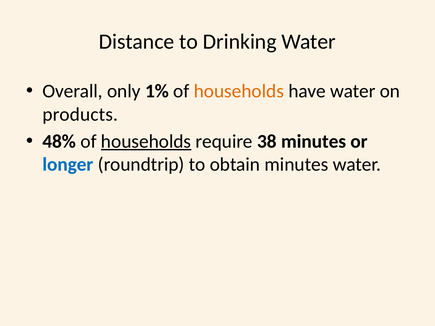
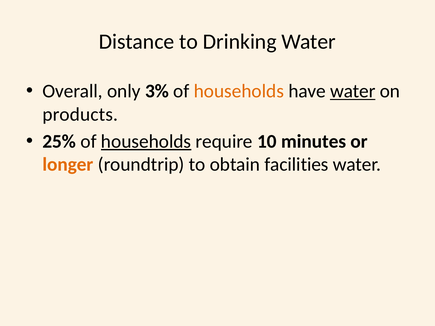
1%: 1% -> 3% (157, 91)
water underline: none -> present (353, 91)
48%: 48% -> 25% (59, 142)
38: 38 -> 10 (267, 142)
longer colour: blue -> orange (68, 165)
obtain minutes: minutes -> facilities (297, 165)
